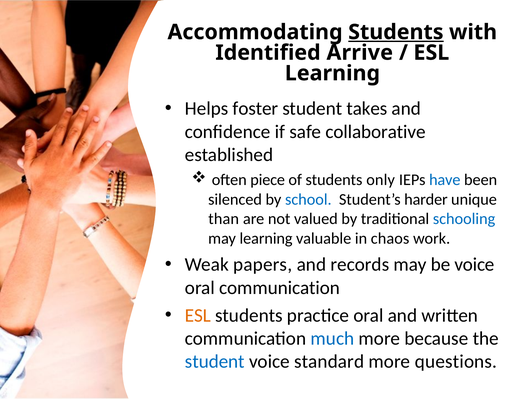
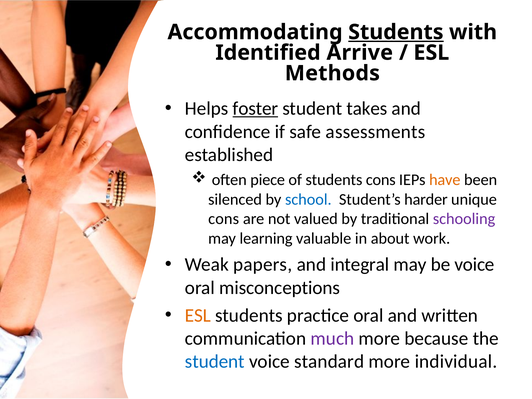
Learning: Learning -> Methods (332, 73)
foster underline: none -> present (255, 109)
collaborative: collaborative -> assessments (375, 132)
students only: only -> cons (381, 180)
have colour: blue -> orange (445, 180)
than: than -> cons (224, 219)
schooling colour: blue -> purple (464, 219)
chaos: chaos -> about (390, 238)
records: records -> integral (360, 265)
oral communication: communication -> misconceptions (280, 288)
much colour: blue -> purple (332, 338)
questions: questions -> individual (456, 362)
